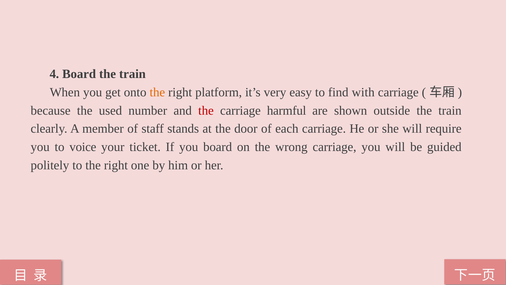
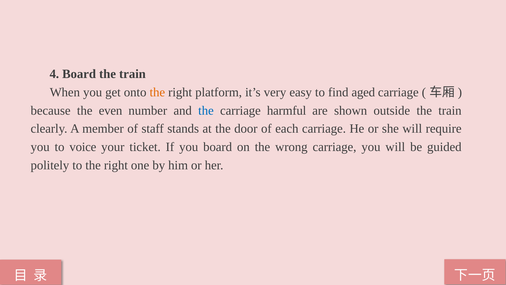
with: with -> aged (363, 92)
used: used -> even (111, 110)
the colour: red -> blue (206, 110)
